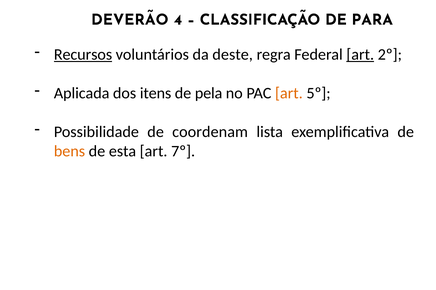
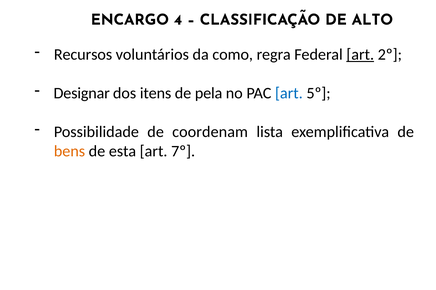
DEVERÃO: DEVERÃO -> ENCARGO (130, 20)
PARA: PARA -> ALTO (372, 20)
Recursos underline: present -> none (83, 55)
deste: deste -> como (233, 55)
Aplicada: Aplicada -> Designar (82, 93)
art colour: orange -> blue (289, 93)
